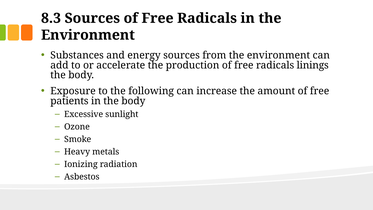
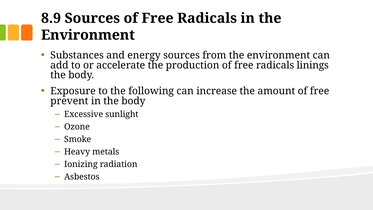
8.3: 8.3 -> 8.9 (51, 18)
patients: patients -> prevent (69, 101)
